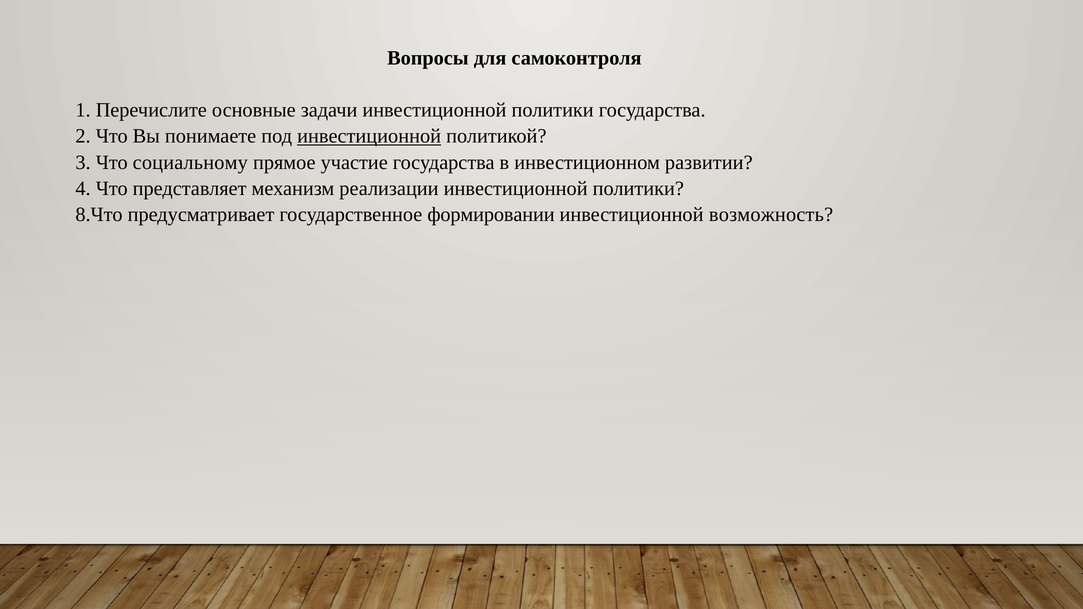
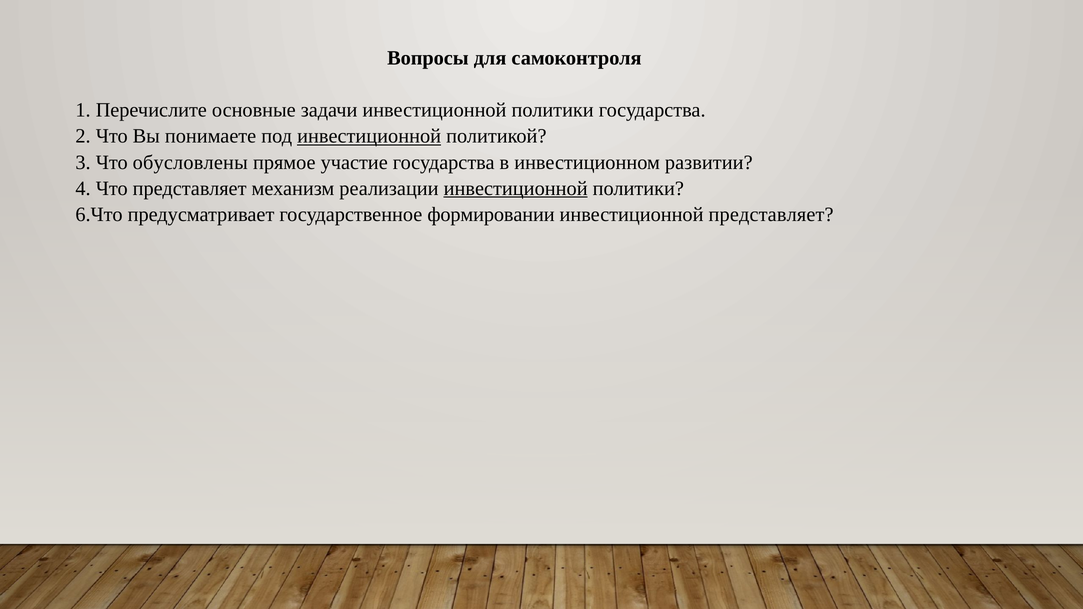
социальному: социальному -> обусловлены (190, 162)
инвестиционной underline: none -> present (516, 188)
8.Что: 8.Что -> 6.Что (99, 214)
инвестиционной возможность: возможность -> представляет (771, 214)
